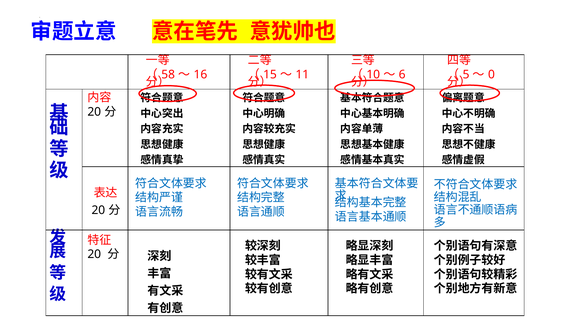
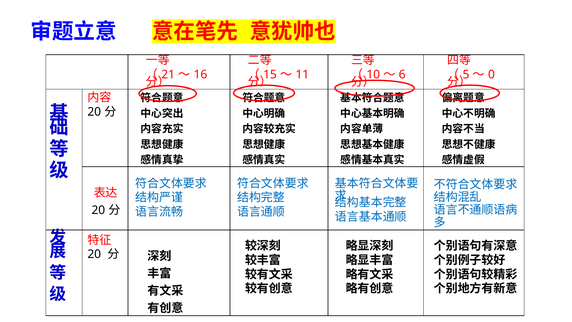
58: 58 -> 21 (168, 74)
